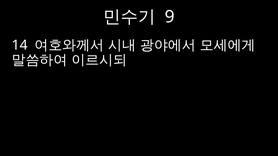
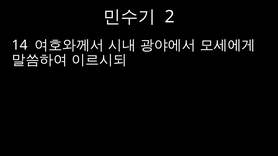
9: 9 -> 2 (170, 17)
